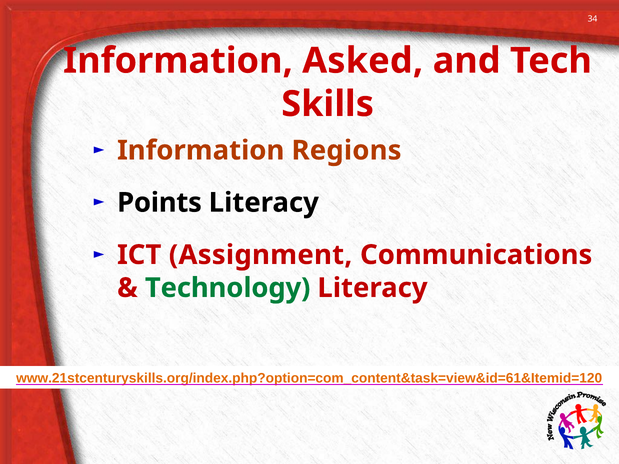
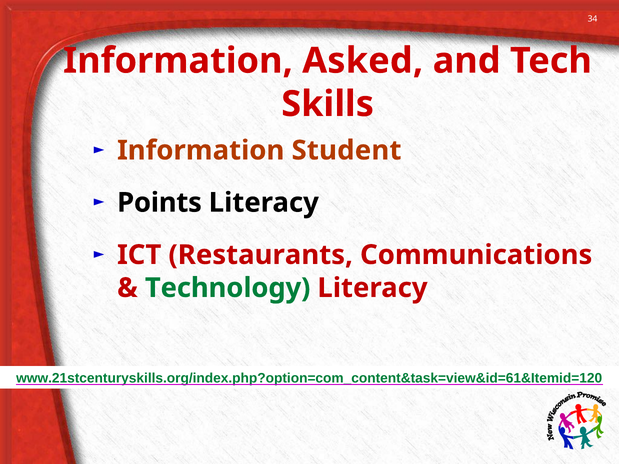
Regions: Regions -> Student (346, 150)
Assignment: Assignment -> Restaurants (261, 255)
www.21stcenturyskills.org/index.php?option=com_content&task=view&id=61&Itemid=120 colour: orange -> green (309, 378)
